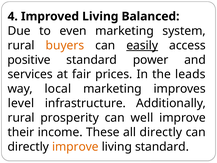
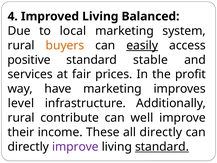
even: even -> local (73, 31)
power: power -> stable (150, 60)
leads: leads -> profit (190, 74)
local: local -> have (58, 89)
prosperity: prosperity -> contribute (70, 118)
improve colour: orange -> purple (75, 147)
standard underline: none -> present (162, 147)
